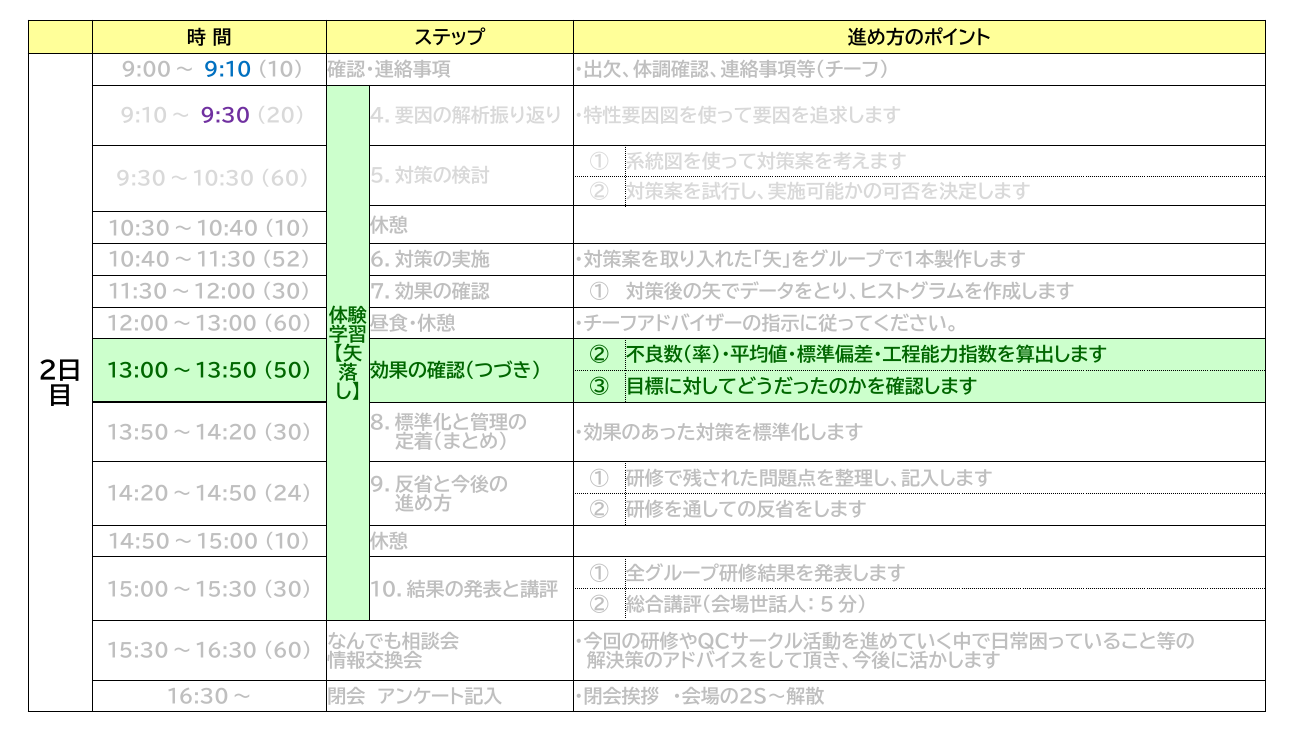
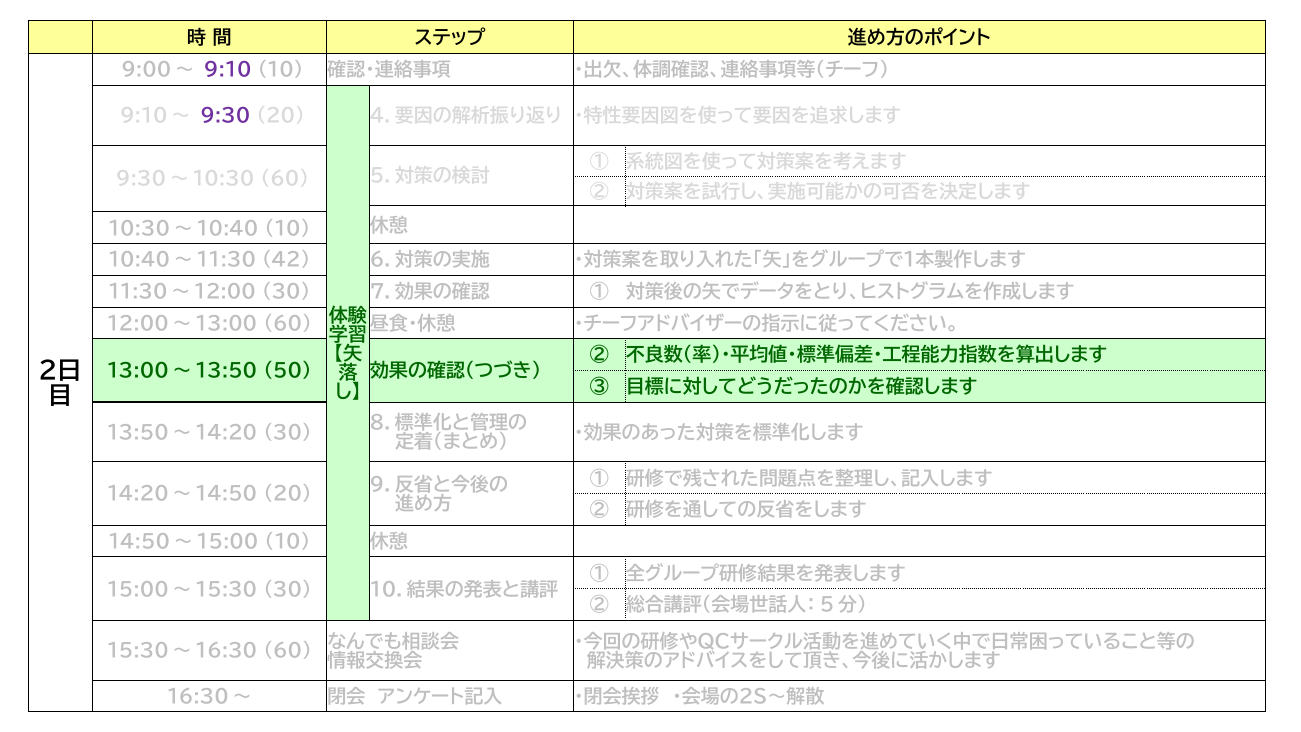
9:10 colour: blue -> purple (228, 71)
52: 52 -> 42 (286, 260)
14:20～14:50 24: 24 -> 20 (288, 495)
